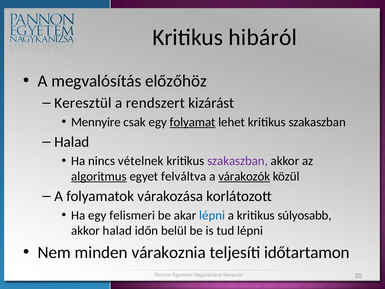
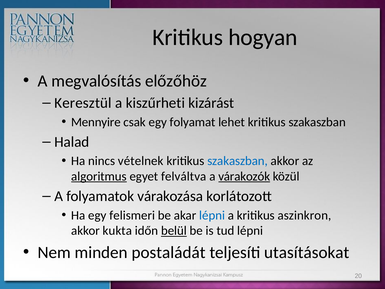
hibáról: hibáról -> hogyan (263, 37)
rendszert: rendszert -> kiszűrheti (155, 103)
folyamat underline: present -> none (193, 122)
szakaszban colour: purple -> blue (238, 161)
súlyosabb: súlyosabb -> aszinkron (304, 215)
akkor halad: halad -> kukta (117, 231)
belül underline: none -> present (174, 231)
várakoznia: várakoznia -> postaládát (169, 252)
időtartamon: időtartamon -> utasításokat (307, 252)
